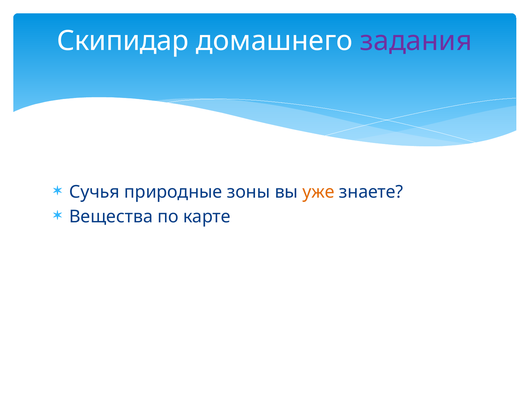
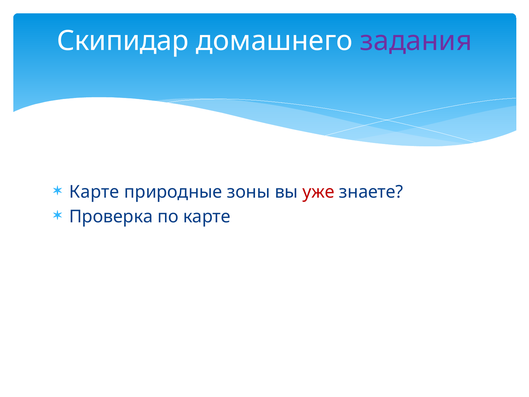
Сучья: Сучья -> Карте (94, 192)
уже colour: orange -> red (319, 192)
Вещества: Вещества -> Проверка (111, 217)
